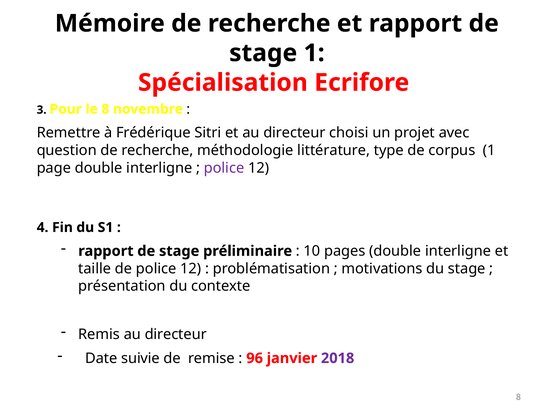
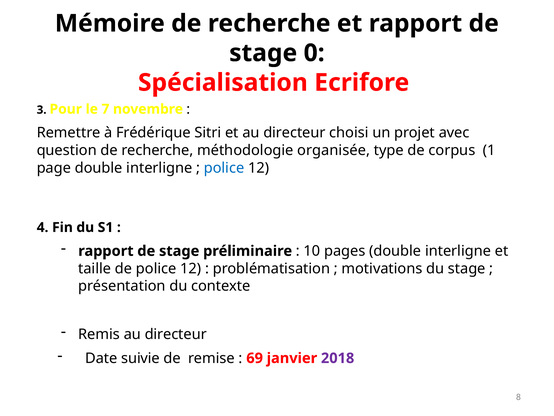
stage 1: 1 -> 0 (314, 53)
le 8: 8 -> 7 (105, 109)
littérature: littérature -> organisée (334, 150)
police colour: purple -> blue (224, 168)
96: 96 -> 69 (255, 358)
